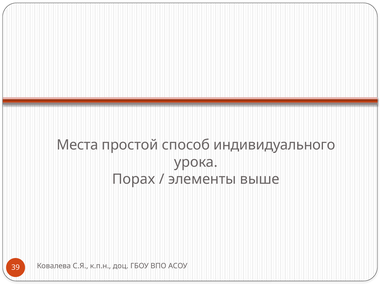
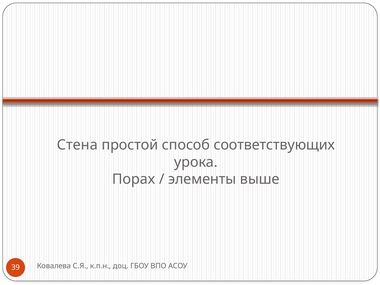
Места: Места -> Стена (77, 145)
индивидуального: индивидуального -> соответствующих (274, 145)
